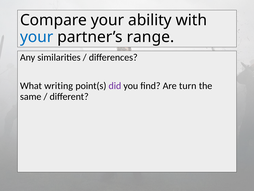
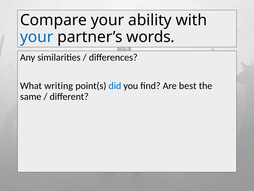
range: range -> words (151, 37)
did colour: purple -> blue (115, 86)
turn: turn -> best (188, 86)
